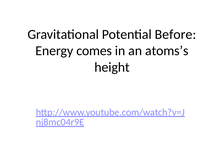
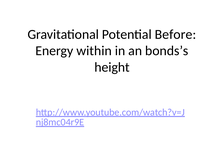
comes: comes -> within (94, 51)
atoms’s: atoms’s -> bonds’s (167, 51)
